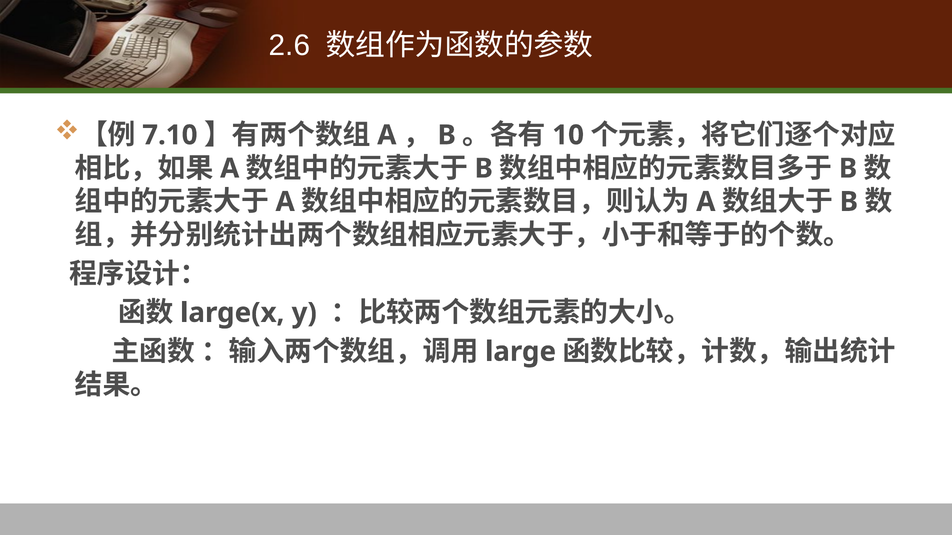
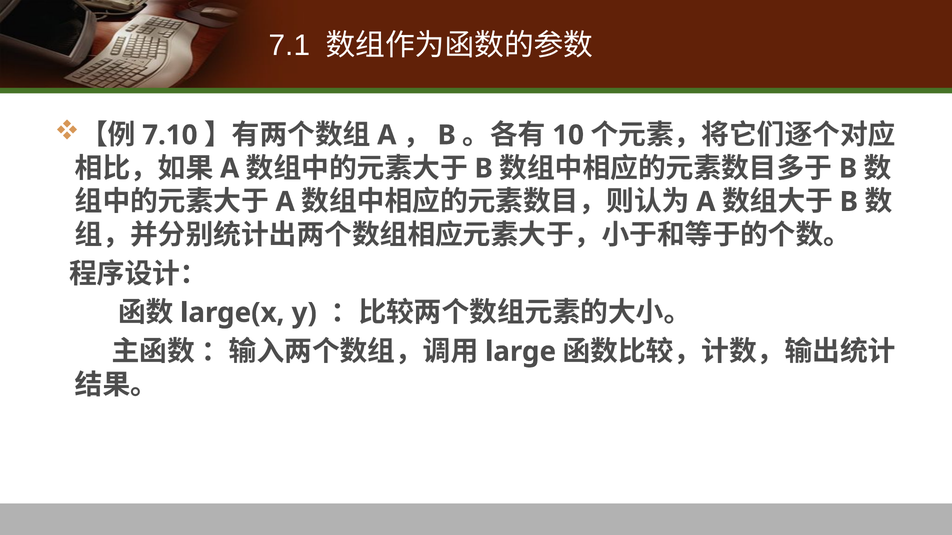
2.6: 2.6 -> 7.1 (290, 46)
